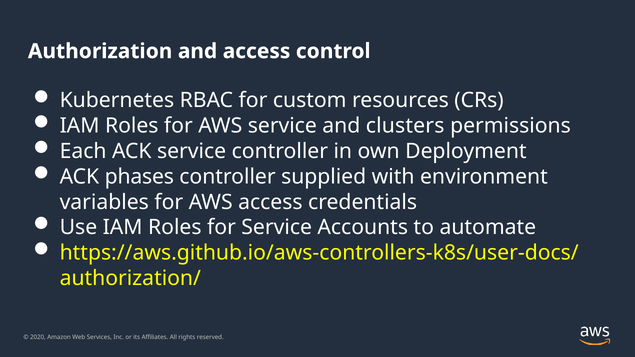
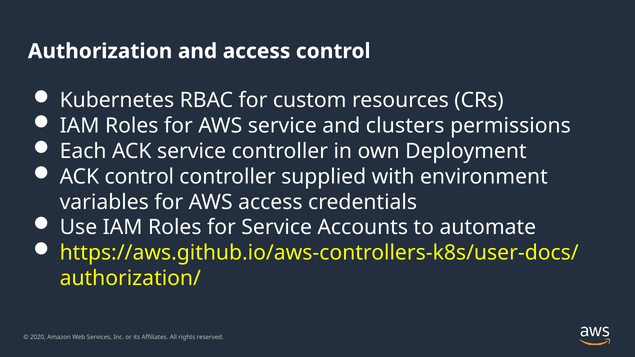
ACK phases: phases -> control (139, 177)
